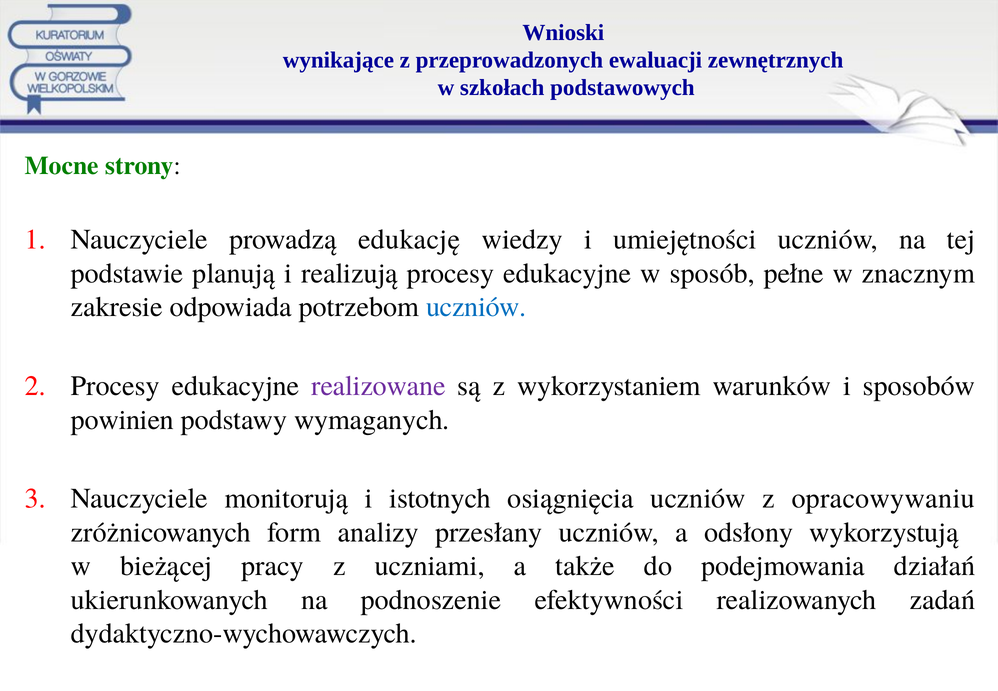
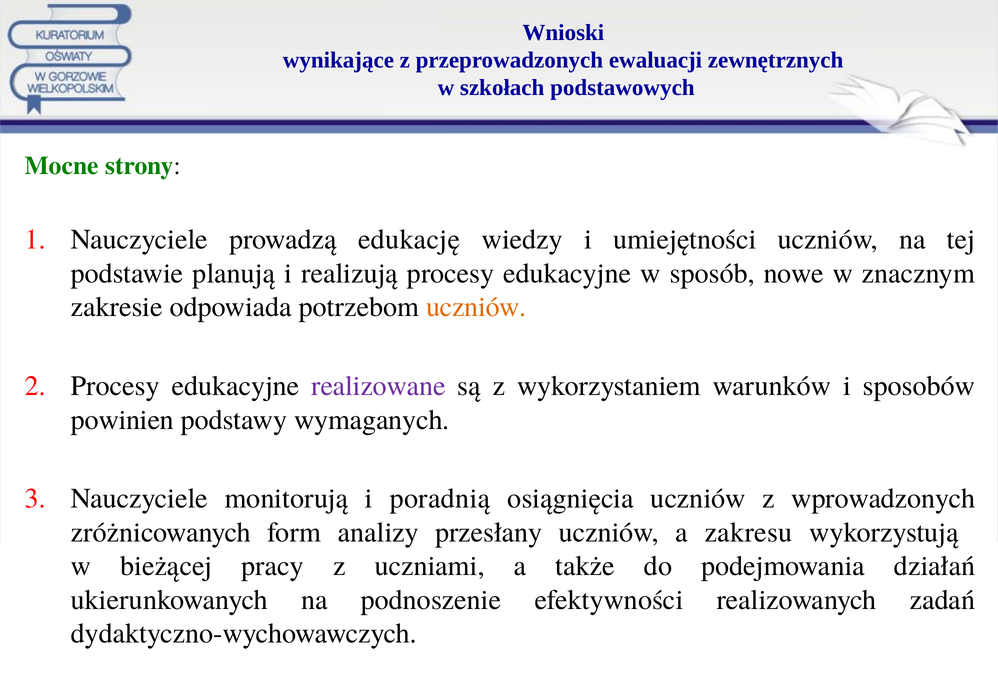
pełne: pełne -> nowe (794, 273)
uczniów colour: blue -> orange (476, 307)
istotnych: istotnych -> poradnią (440, 498)
opracowywaniu: opracowywaniu -> wprowadzonych (883, 498)
odsłony: odsłony -> zakresu (749, 532)
